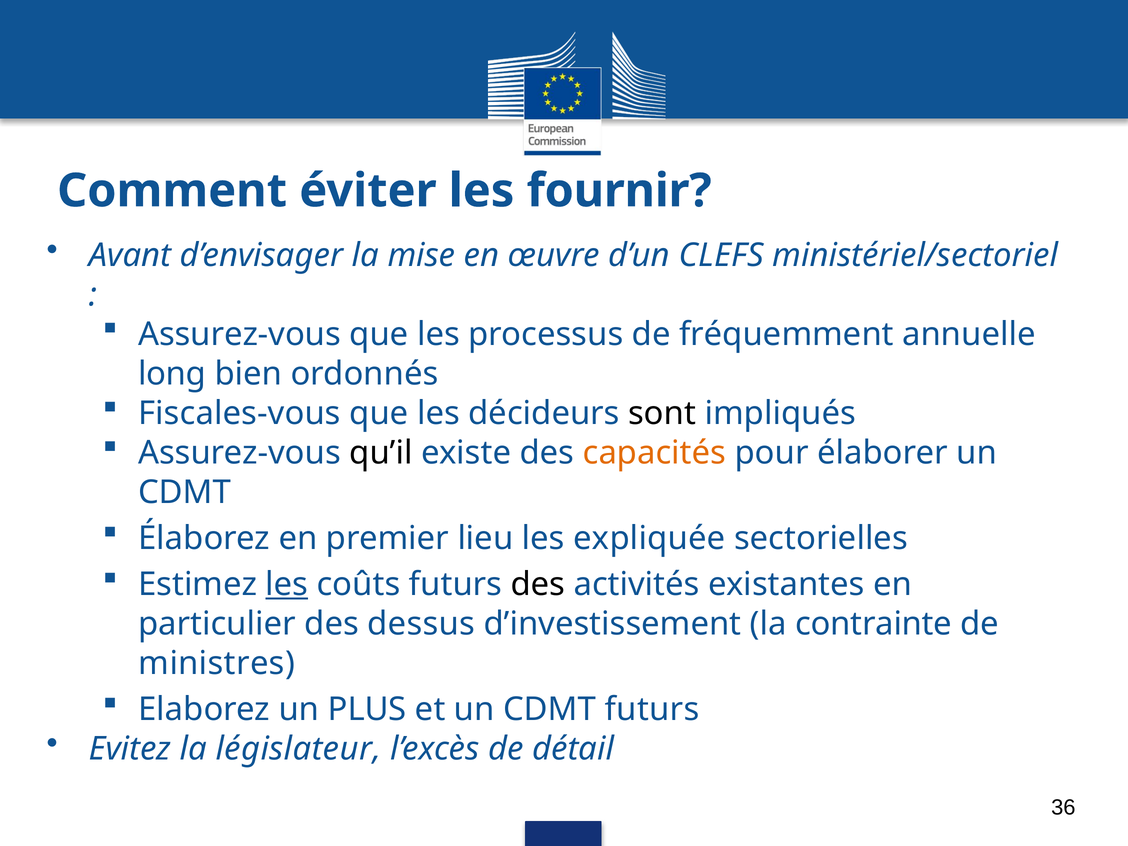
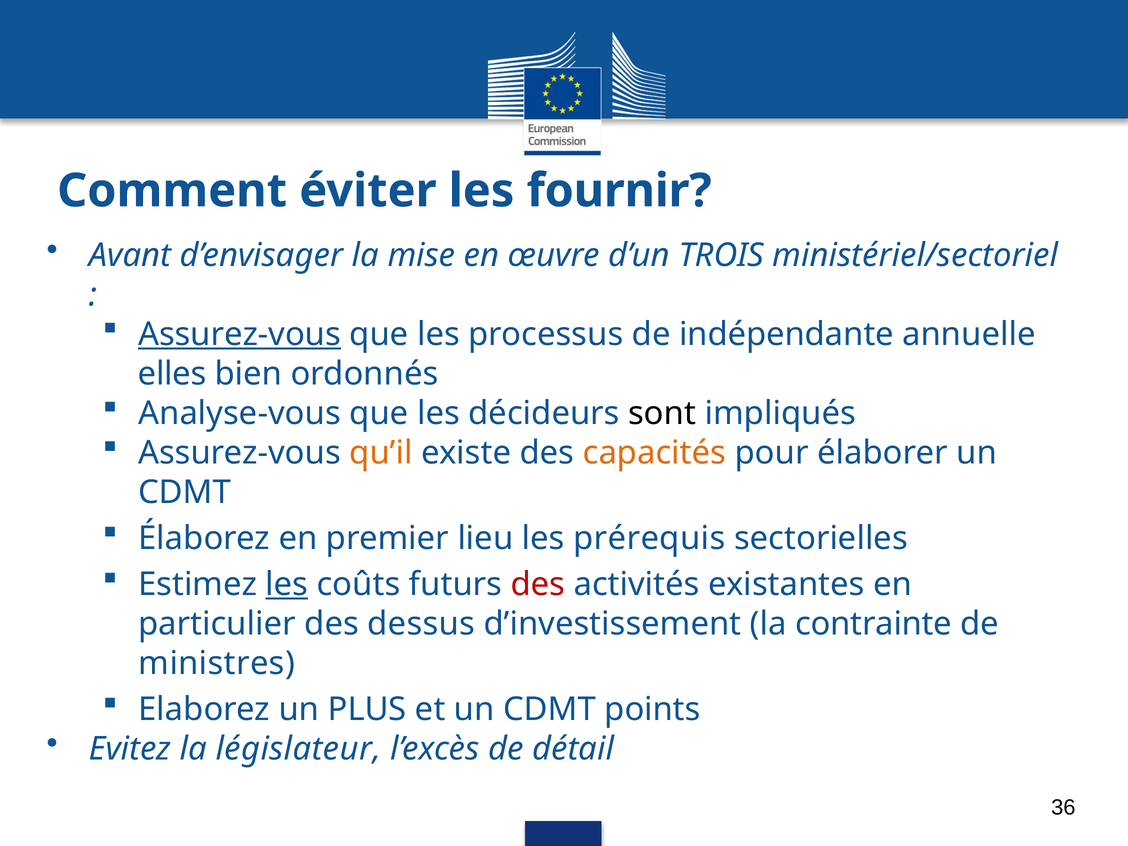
CLEFS: CLEFS -> TROIS (721, 255)
Assurez-vous underline: none -> present (240, 334)
fréquemment: fréquemment -> indépendante (786, 334)
long: long -> elles (172, 374)
Fiscales-vous: Fiscales-vous -> Analyse-vous (239, 413)
qu’il colour: black -> orange (381, 453)
expliquée: expliquée -> prérequis (649, 538)
des colour: black -> red (538, 584)
CDMT futurs: futurs -> points (652, 709)
